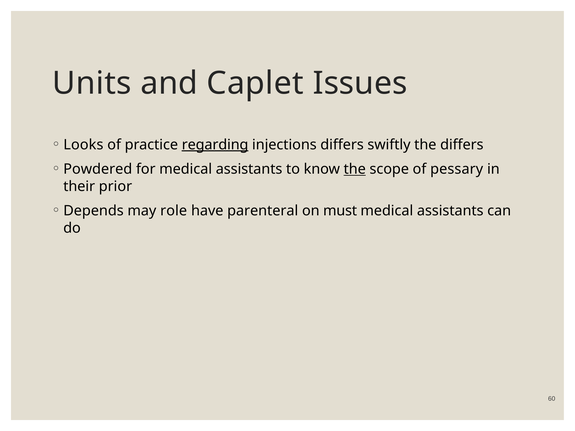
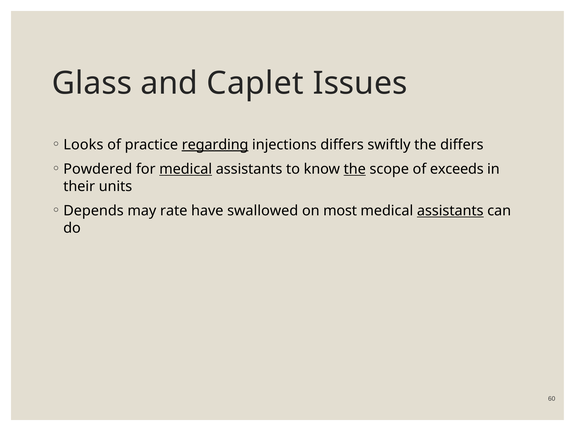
Units: Units -> Glass (92, 83)
medical underline: none -> present (186, 169)
pessary: pessary -> exceeds (457, 169)
prior: prior -> units (115, 186)
role: role -> rate (174, 211)
parenteral: parenteral -> swallowed (263, 211)
must: must -> most (340, 211)
assistants underline: none -> present (450, 211)
